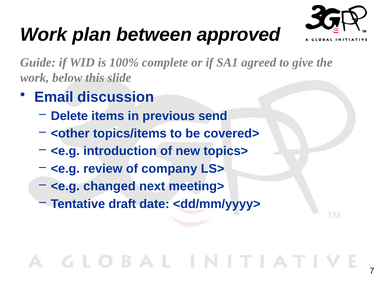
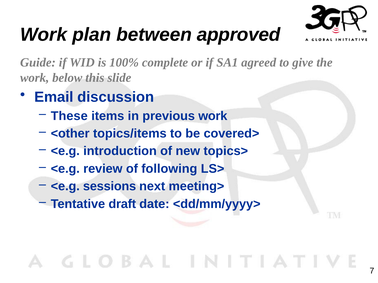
Delete: Delete -> These (69, 116)
previous send: send -> work (213, 116)
company: company -> following (169, 169)
changed: changed -> sessions (110, 187)
